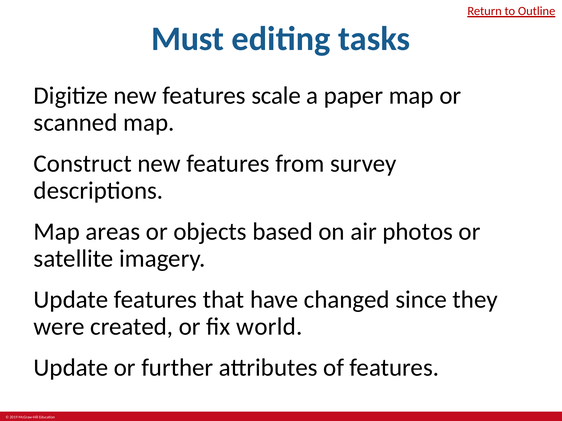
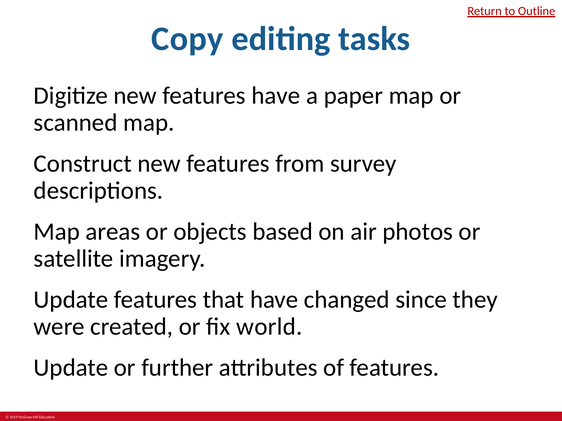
Must: Must -> Copy (187, 39)
features scale: scale -> have (276, 96)
